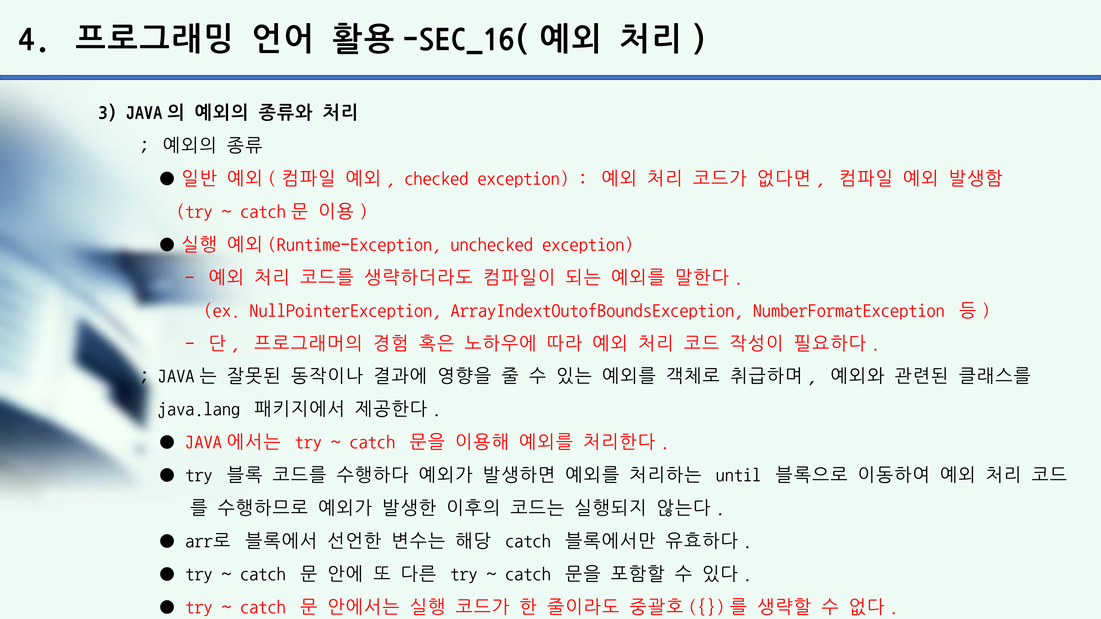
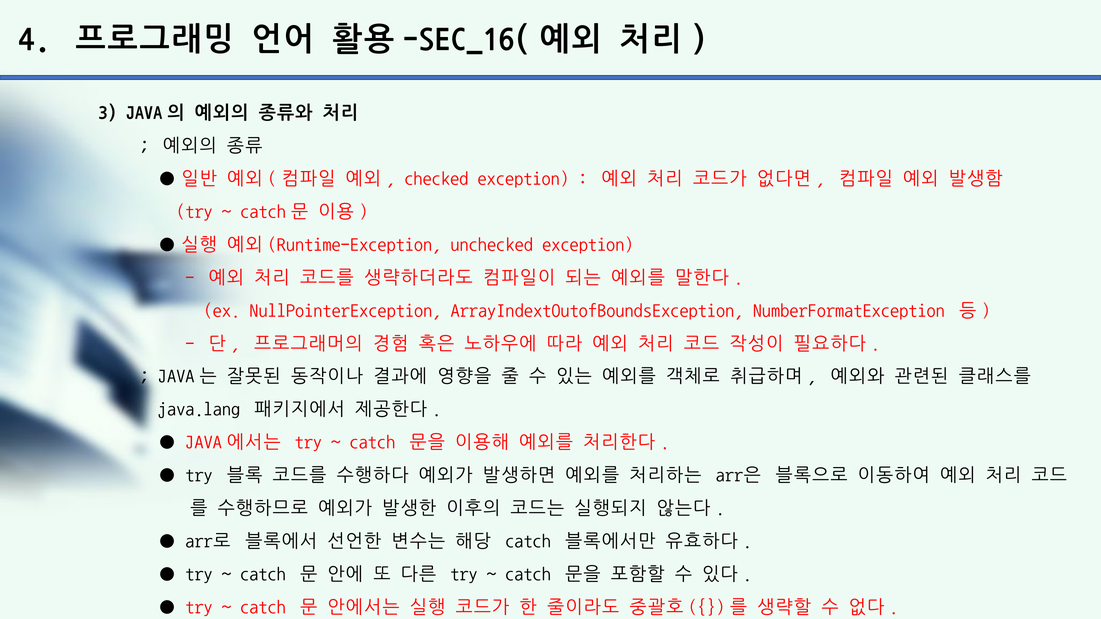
until: until -> arr은 (739, 475)
